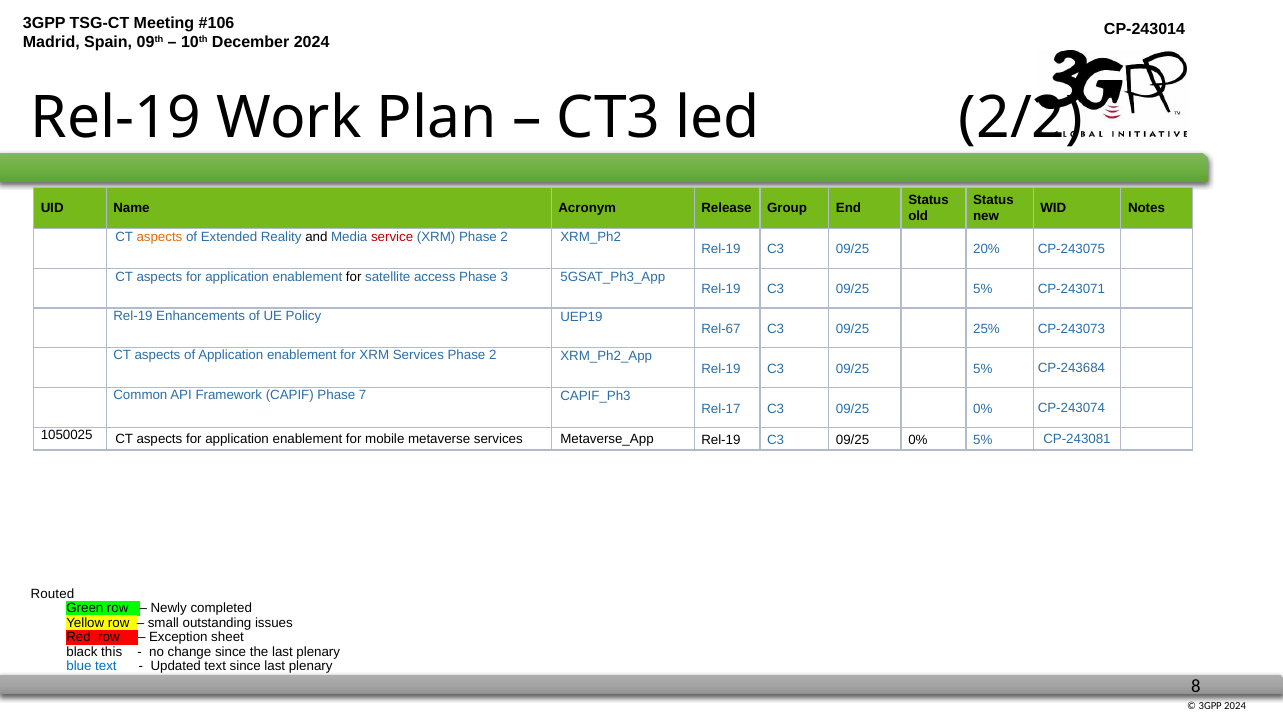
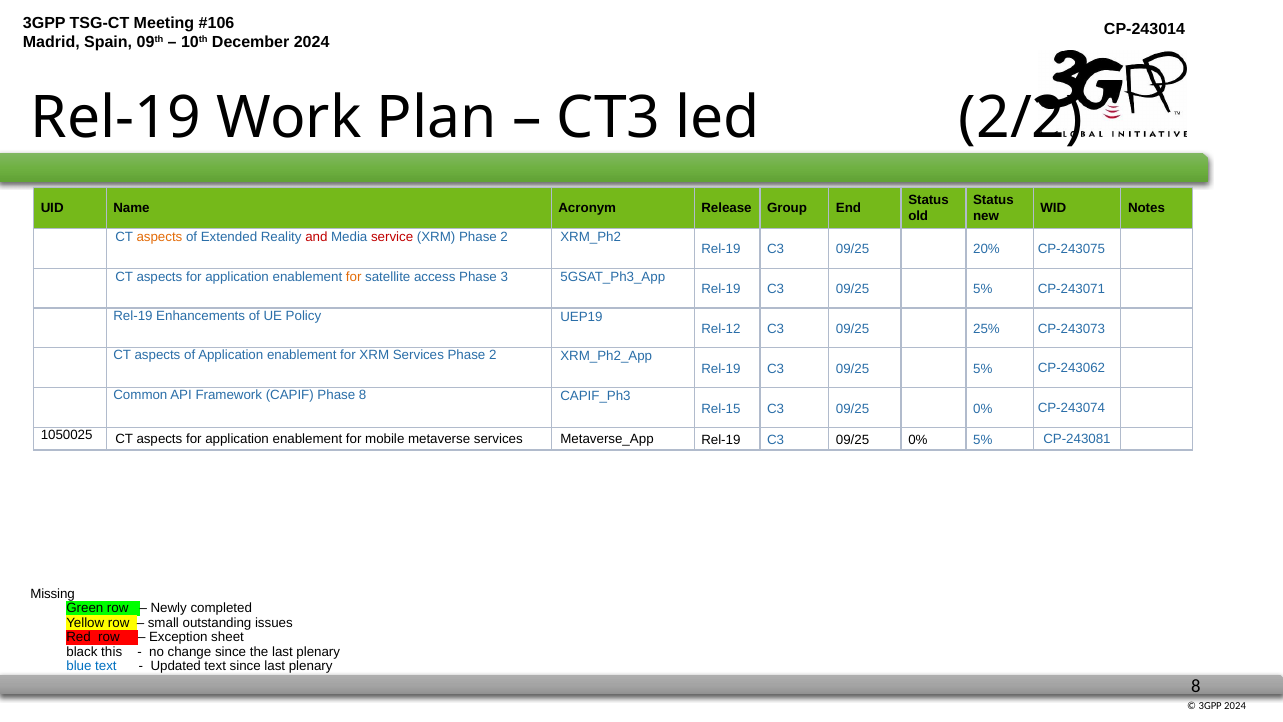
and colour: black -> red (316, 237)
for colour: black -> orange (354, 277)
Rel-67: Rel-67 -> Rel-12 (721, 329)
CP-243684: CP-243684 -> CP-243062 (1071, 368)
Phase 7: 7 -> 8 (363, 395)
Rel-17: Rel-17 -> Rel-15 (721, 409)
Routed: Routed -> Missing (53, 594)
